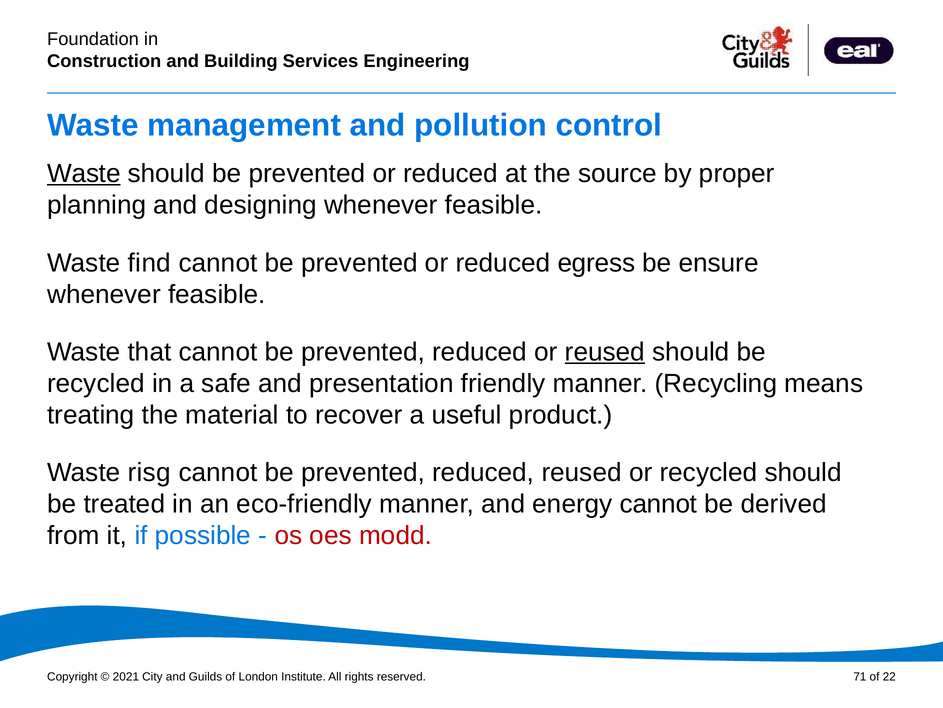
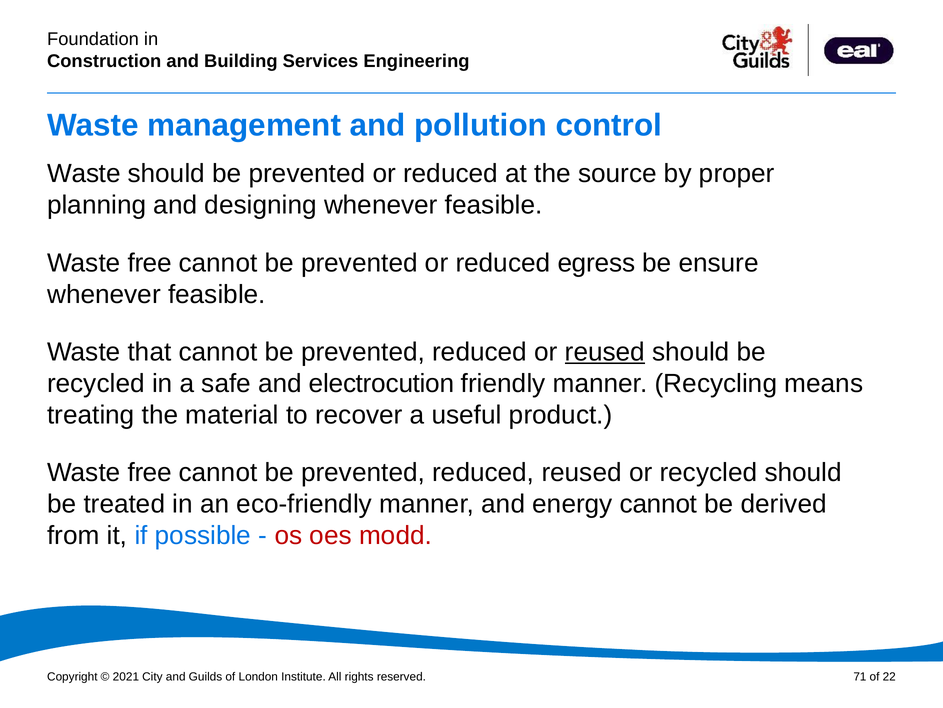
Waste underline: present -> none (84, 173)
find: find -> free (150, 263)
presentation: presentation -> electrocution (382, 383)
risg: risg -> free (150, 472)
